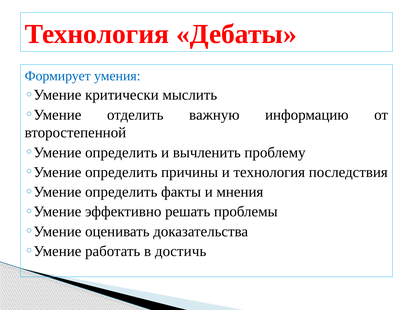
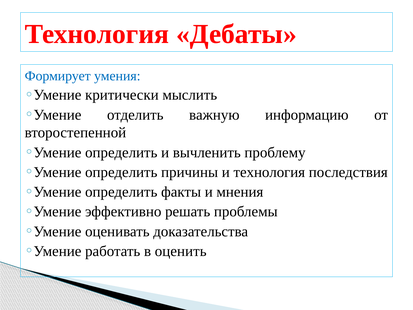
достичь: достичь -> оценить (181, 251)
